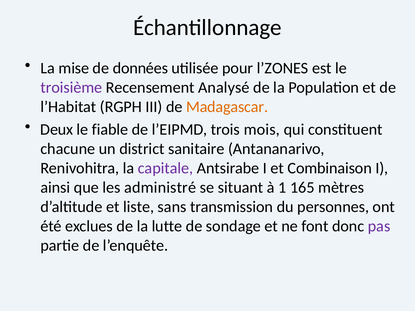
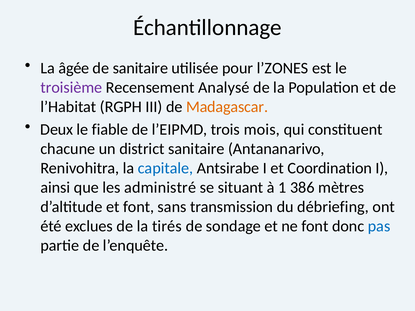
mise: mise -> âgée (74, 68)
de données: données -> sanitaire (140, 68)
capitale colour: purple -> blue (166, 168)
Combinaison: Combinaison -> Coordination (330, 168)
165: 165 -> 386 (302, 188)
et liste: liste -> font (139, 207)
personnes: personnes -> débriefing (333, 207)
lutte: lutte -> tirés (167, 226)
pas colour: purple -> blue (379, 226)
